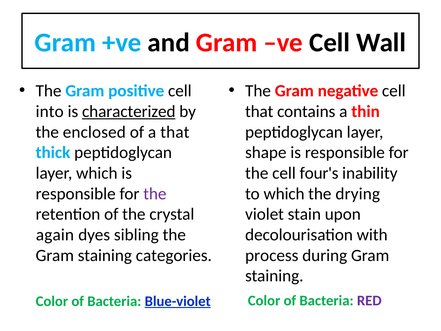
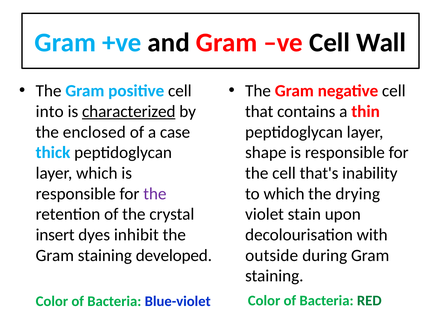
a that: that -> case (175, 132)
four's: four's -> that's (319, 173)
again: again -> insert (55, 235)
sibling: sibling -> inhibit (136, 235)
categories: categories -> developed (174, 255)
process: process -> outside (272, 255)
RED colour: purple -> green (369, 300)
Blue-violet underline: present -> none (178, 301)
